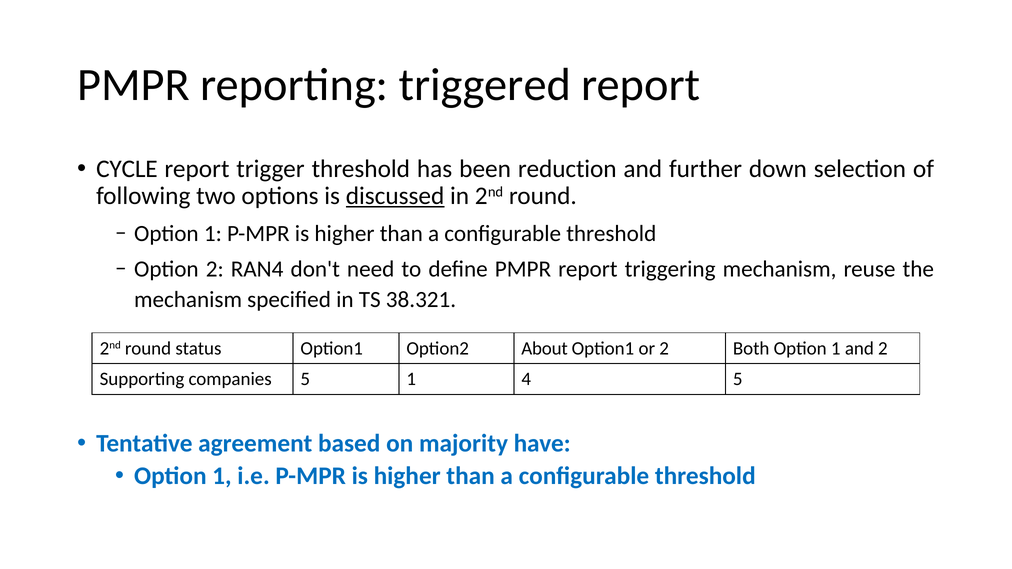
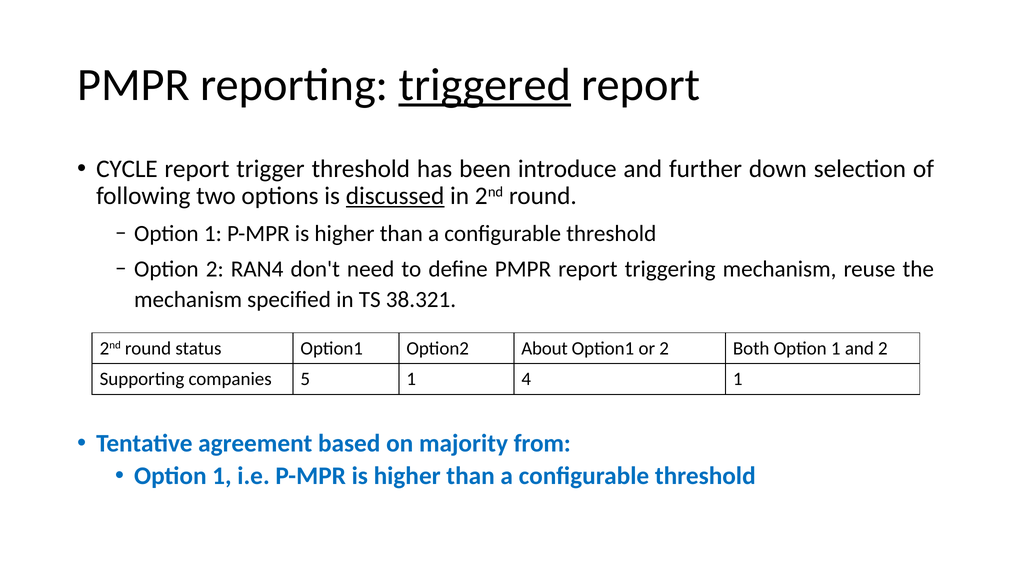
triggered underline: none -> present (485, 85)
reduction: reduction -> introduce (567, 169)
4 5: 5 -> 1 (738, 379)
have: have -> from (542, 444)
